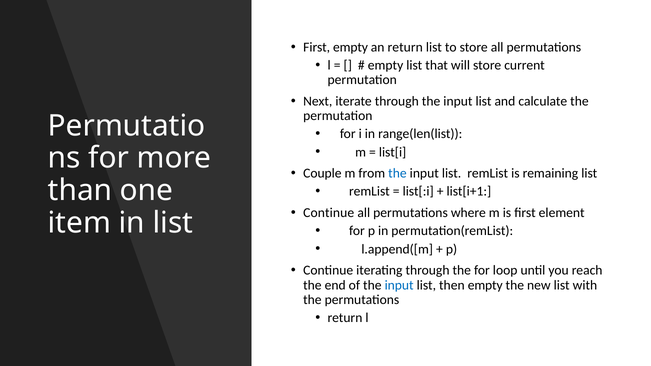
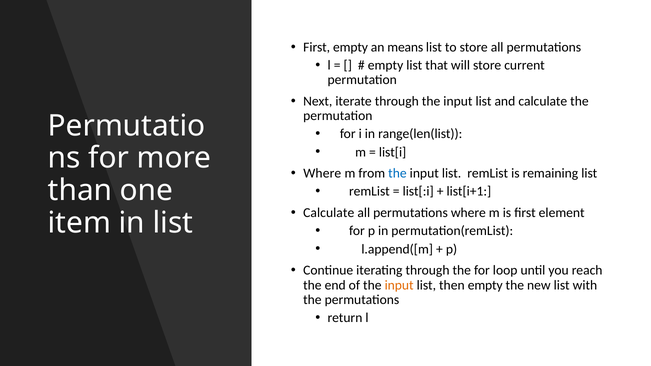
an return: return -> means (405, 47)
Couple: Couple -> Where (322, 174)
Continue: Continue -> Calculate (329, 213)
input colour: blue -> orange (399, 285)
